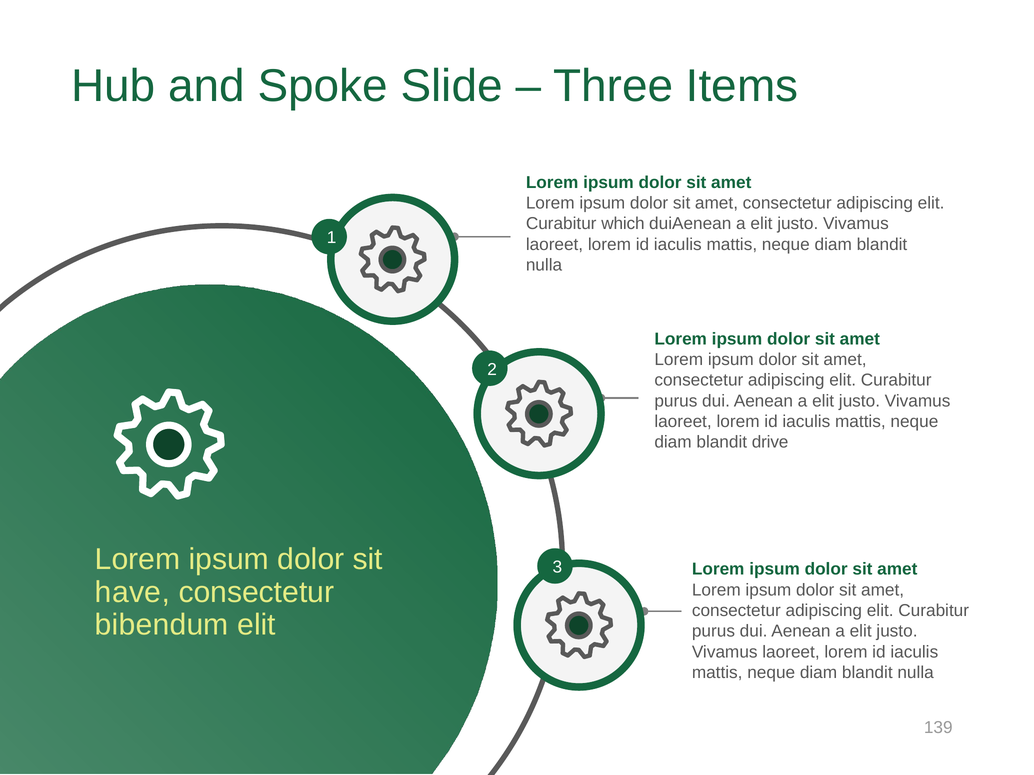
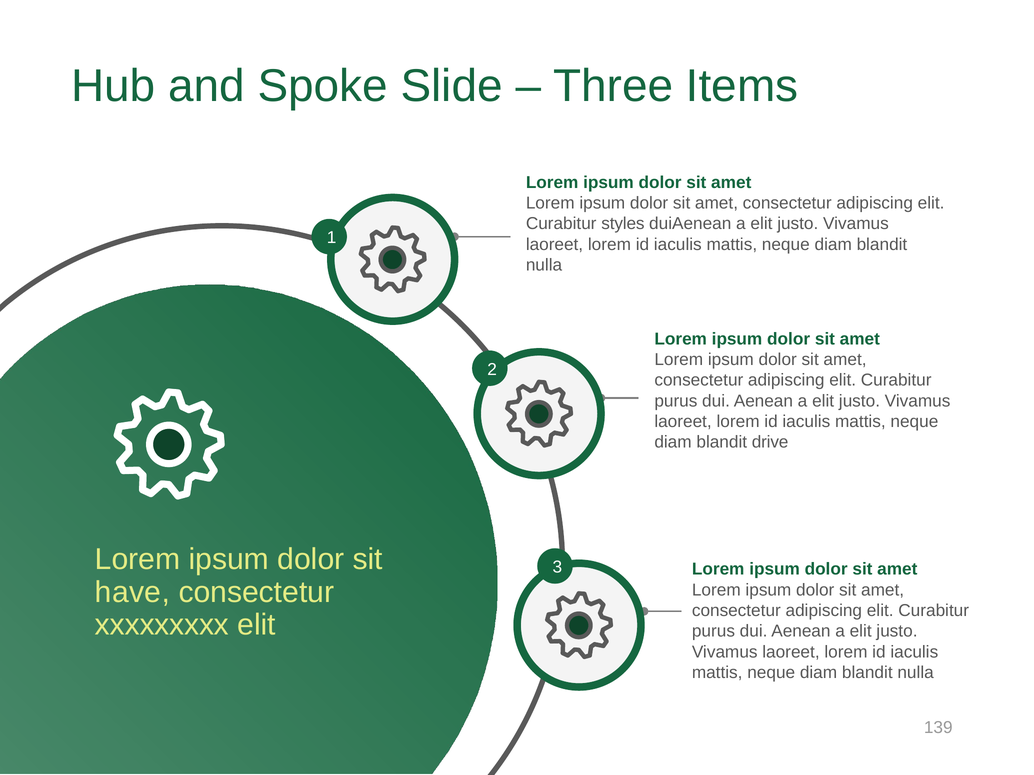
which: which -> styles (623, 224)
bibendum: bibendum -> xxxxxxxxx (162, 625)
